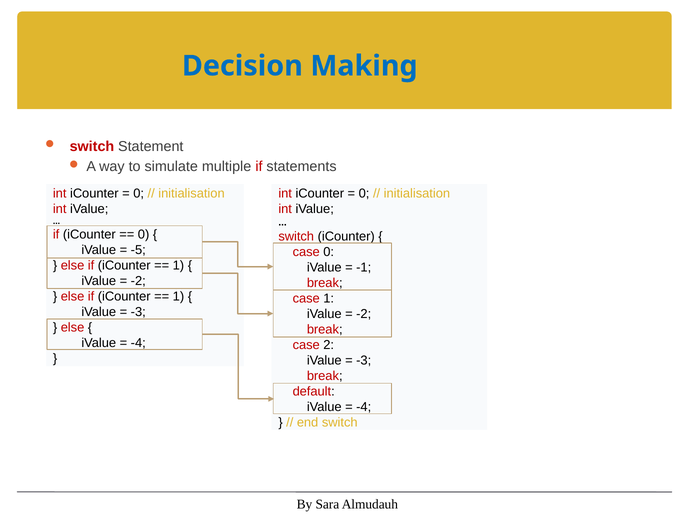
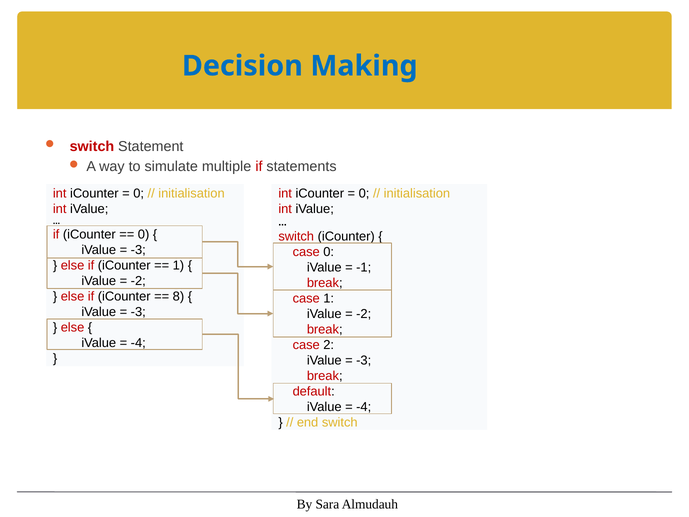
-5: -5 -> -3 (138, 250)
1: 1 -> 8 (178, 297)
